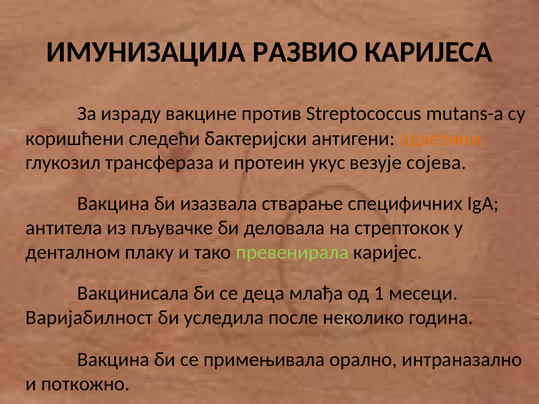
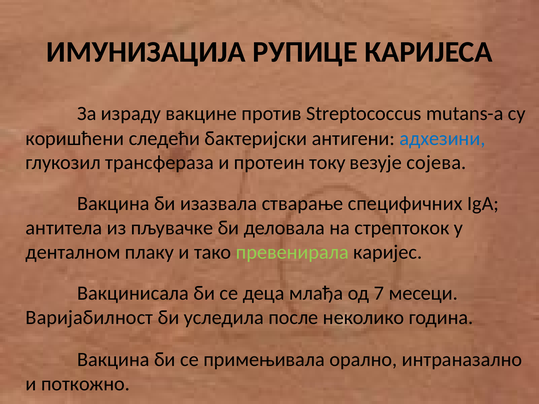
РАЗВИО: РАЗВИО -> РУПИЦЕ (305, 52)
адхезини colour: orange -> blue (442, 138)
укус: укус -> току (327, 163)
1: 1 -> 7 (379, 293)
